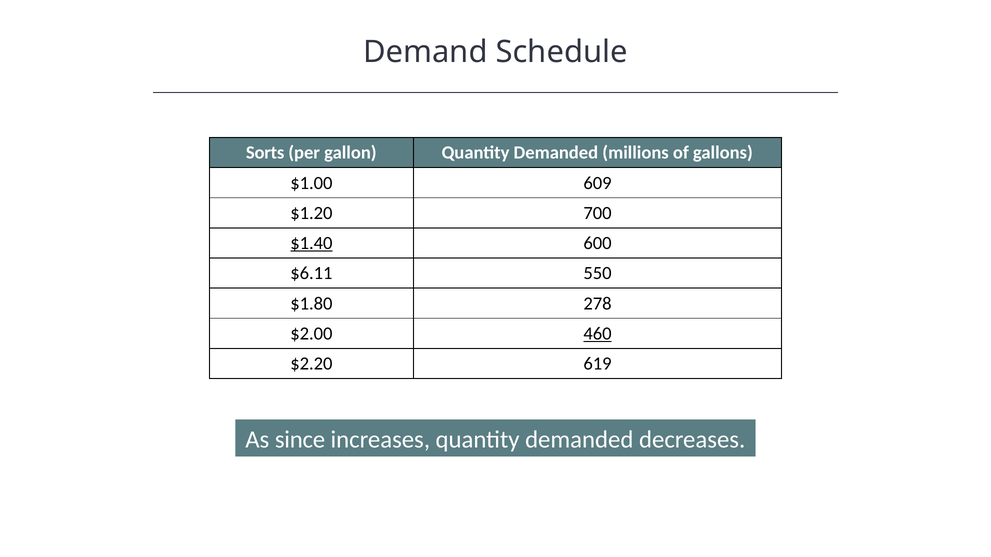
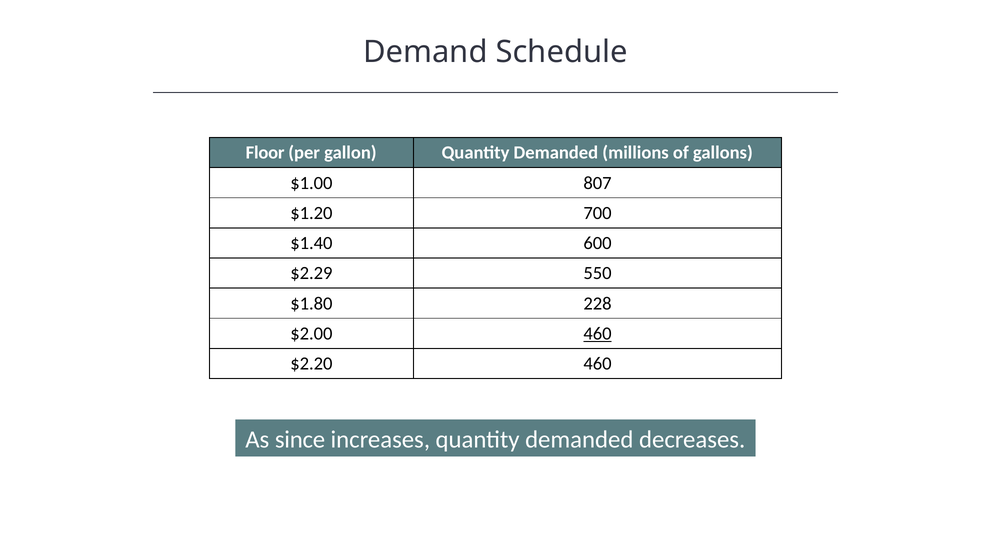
Sorts: Sorts -> Floor (265, 153)
609: 609 -> 807 (597, 183)
$1.40 underline: present -> none (311, 243)
$6.11: $6.11 -> $2.29 (311, 273)
278: 278 -> 228 (597, 304)
$2.20 619: 619 -> 460 (597, 364)
